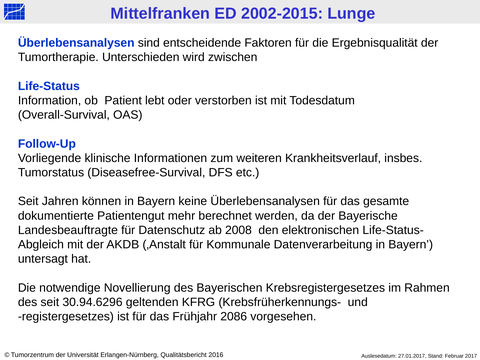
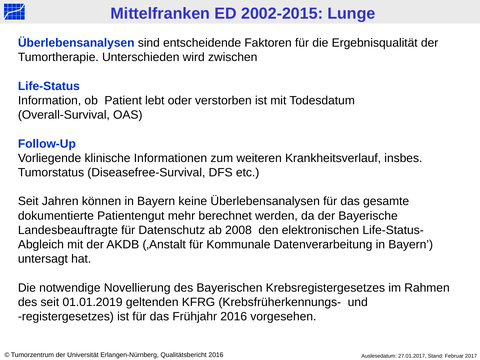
30.94.6296: 30.94.6296 -> 01.01.2019 (93, 302)
Frühjahr 2086: 2086 -> 2016 (234, 317)
